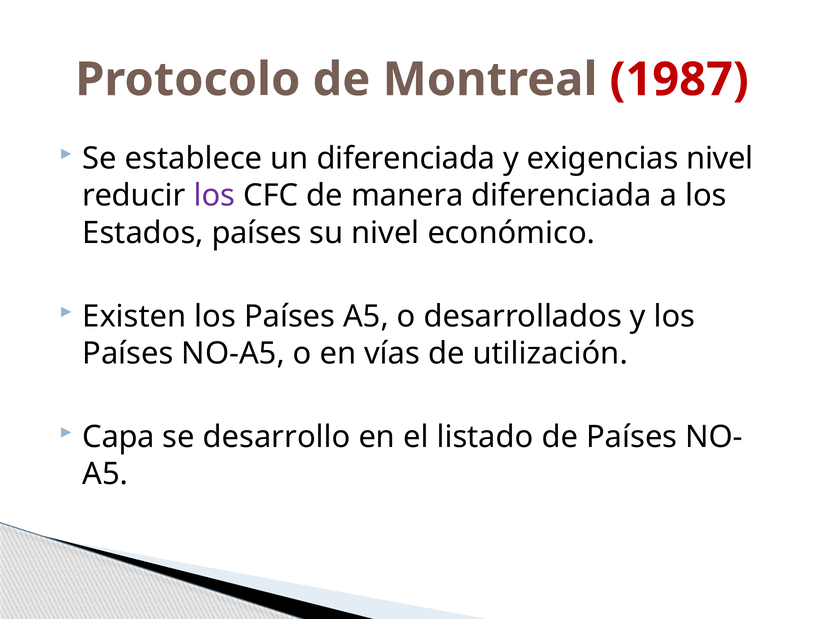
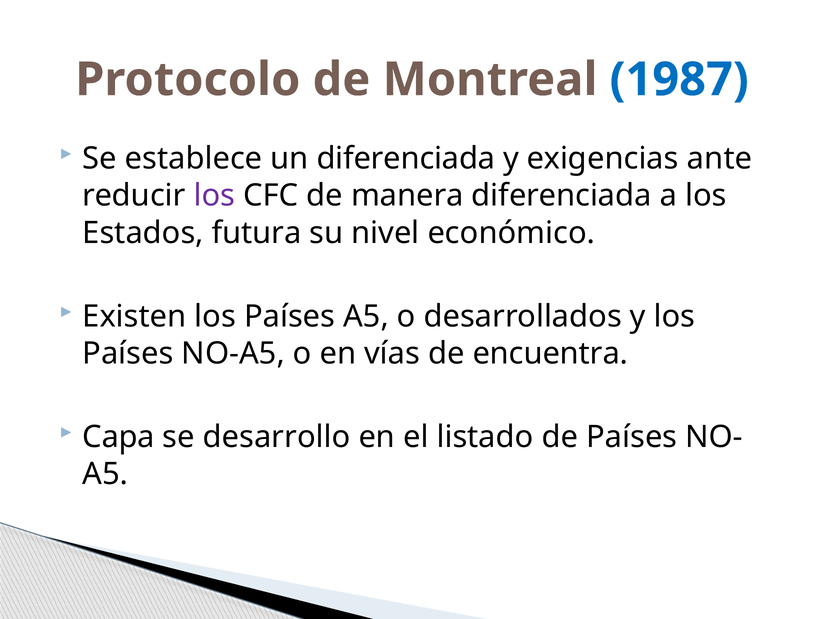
1987 colour: red -> blue (679, 80)
exigencias nivel: nivel -> ante (719, 158)
Estados países: países -> futura (257, 233)
utilización: utilización -> encuentra (550, 353)
